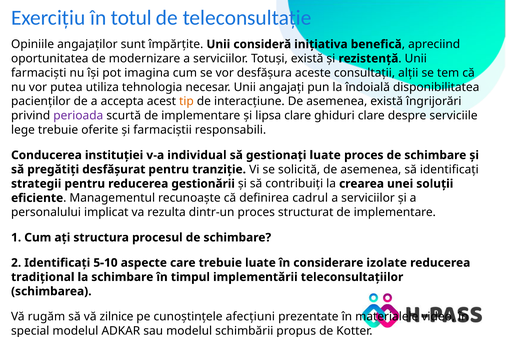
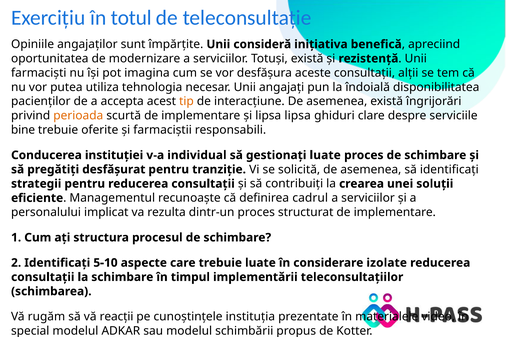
perioada colour: purple -> orange (78, 116)
lipsa clare: clare -> lipsa (298, 116)
lege: lege -> bine (23, 130)
pentru reducerea gestionării: gestionării -> consultații (203, 184)
tradițional: tradițional -> consultații (43, 277)
zilnice: zilnice -> reacții (117, 317)
afecțiuni: afecțiuni -> instituția (250, 317)
